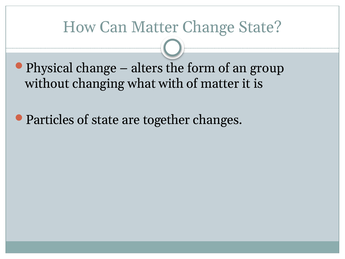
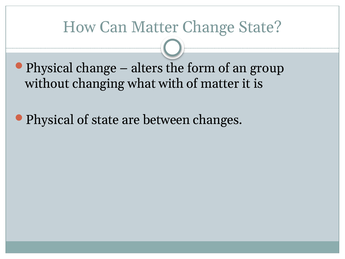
Particles: Particles -> Physical (50, 120)
together: together -> between (167, 120)
